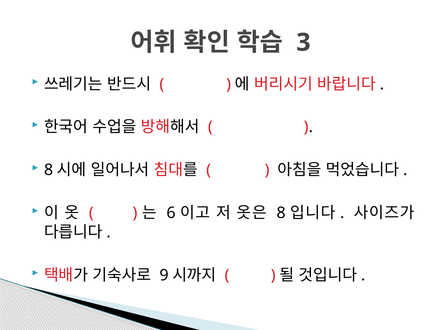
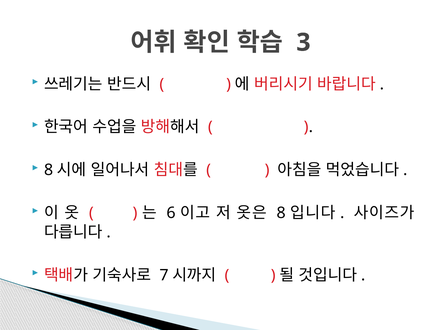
9: 9 -> 7 (164, 276)
